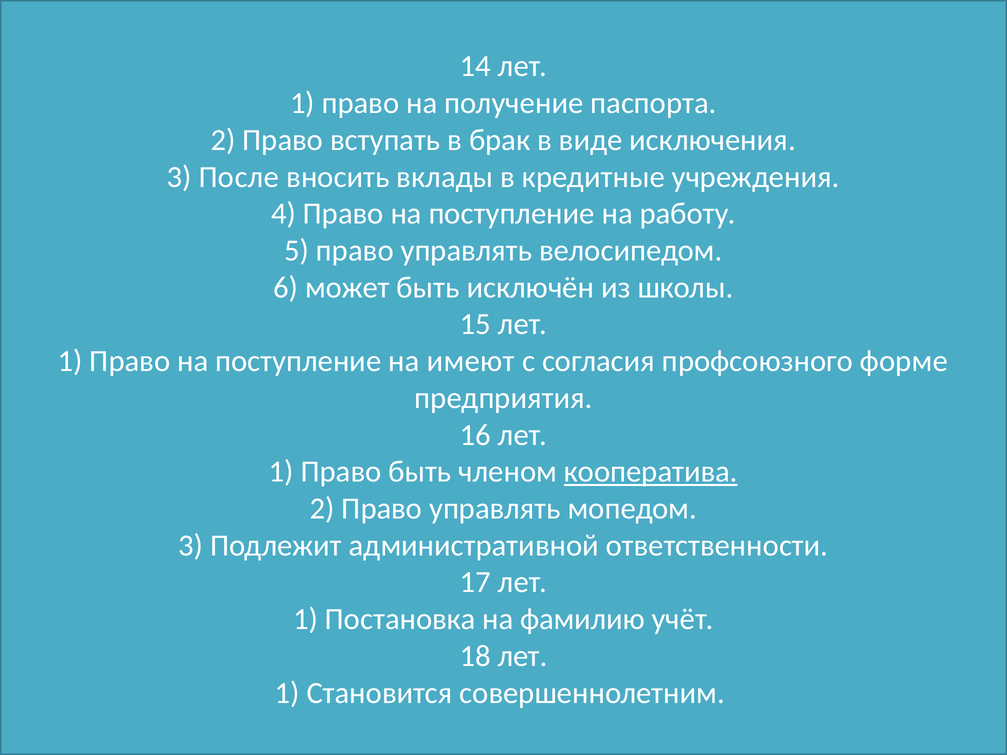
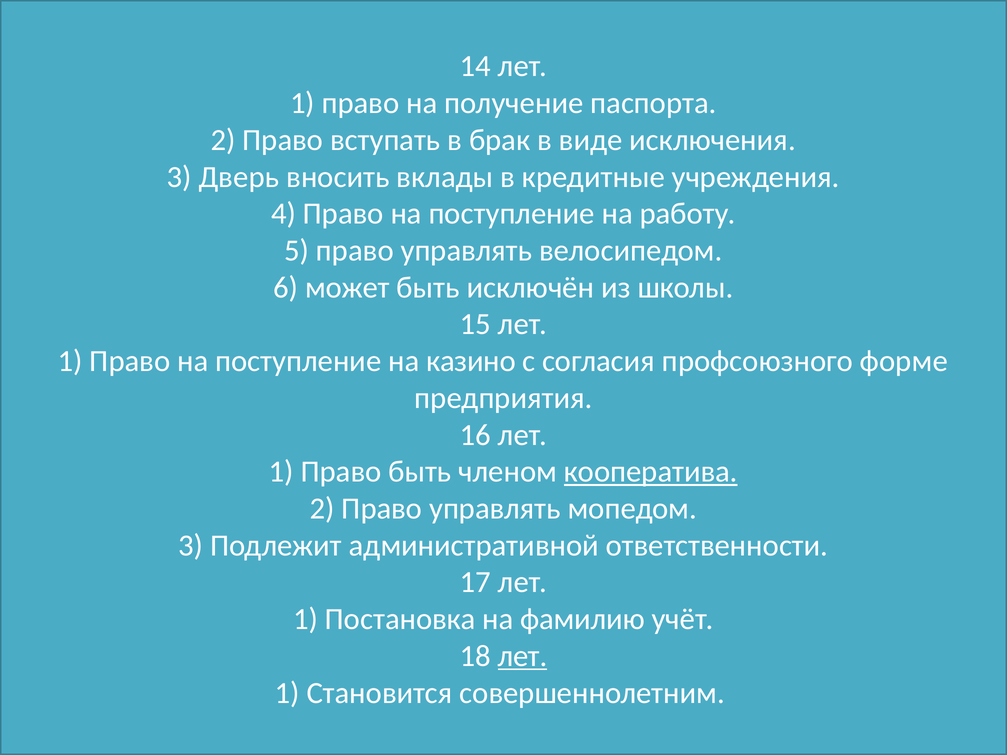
После: После -> Дверь (239, 177)
имеют: имеют -> казино (471, 361)
лет underline: none -> present (522, 656)
